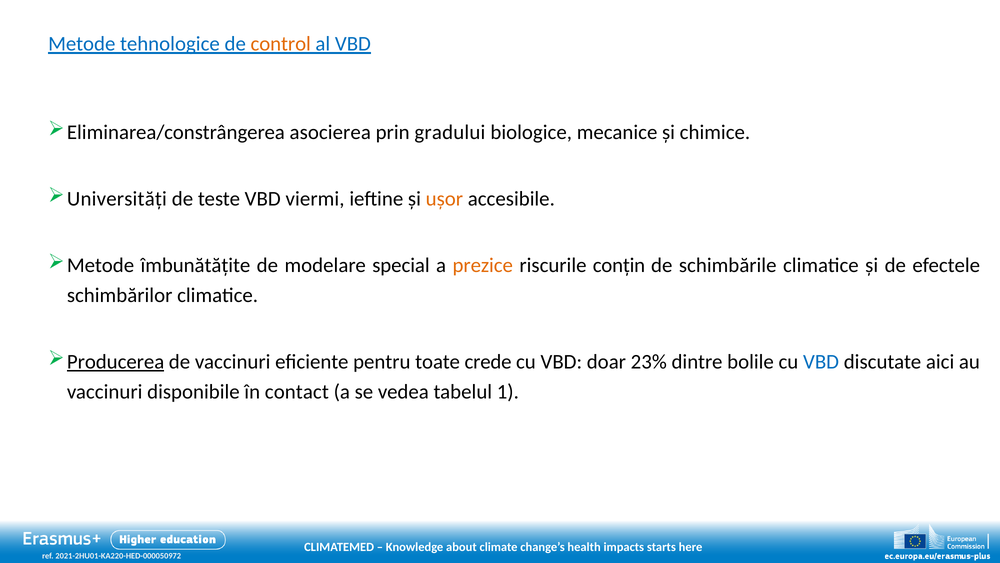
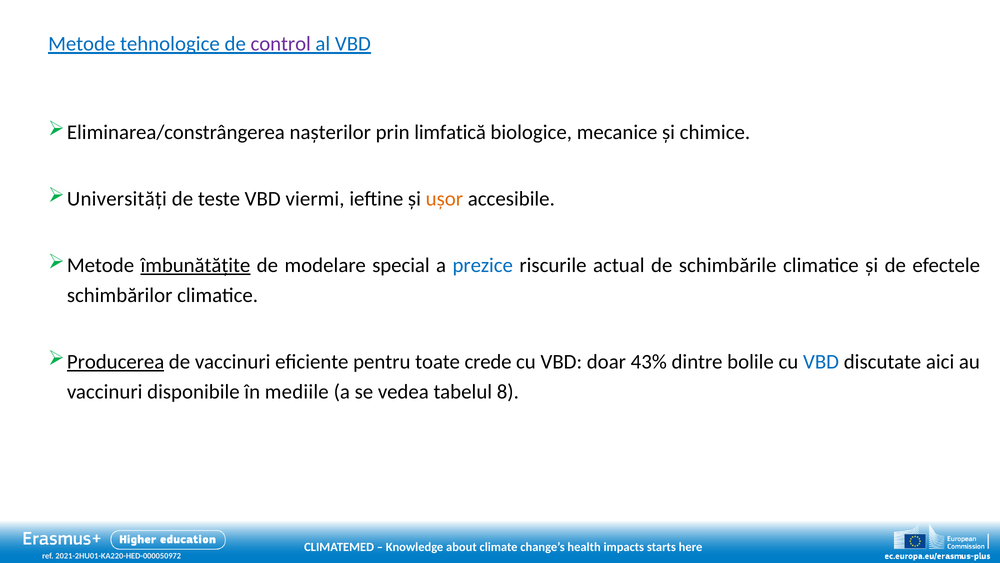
control colour: orange -> purple (281, 44)
asocierea: asocierea -> nașterilor (330, 132)
gradului: gradului -> limfatică (450, 132)
îmbunătățite underline: none -> present (195, 265)
prezice colour: orange -> blue (483, 265)
conțin: conțin -> actual (619, 265)
23%: 23% -> 43% (649, 362)
contact: contact -> mediile (297, 392)
1: 1 -> 8 (508, 392)
